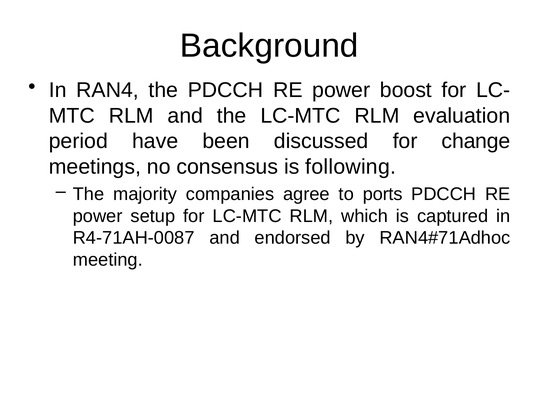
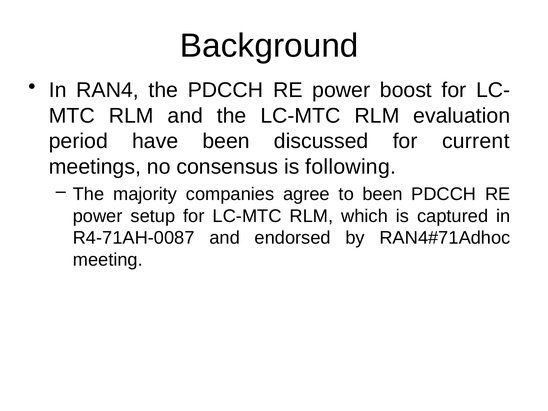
change: change -> current (476, 141)
to ports: ports -> been (383, 194)
